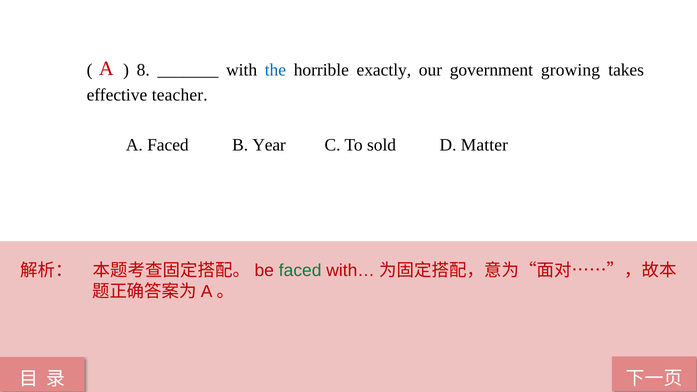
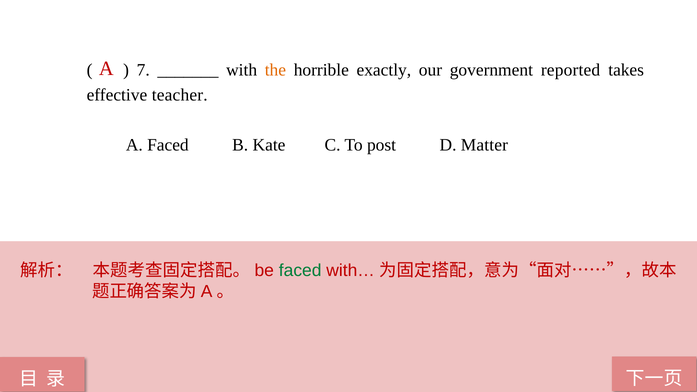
8: 8 -> 7 (143, 70)
the colour: blue -> orange (275, 70)
growing: growing -> reported (571, 70)
Year: Year -> Kate (269, 145)
sold: sold -> post (382, 145)
